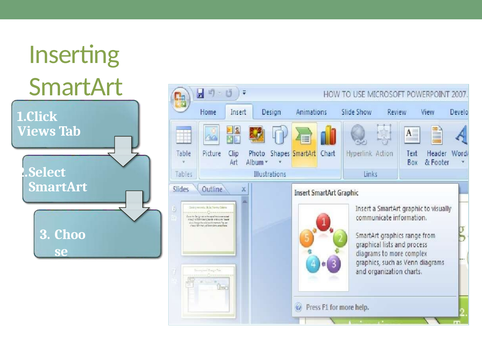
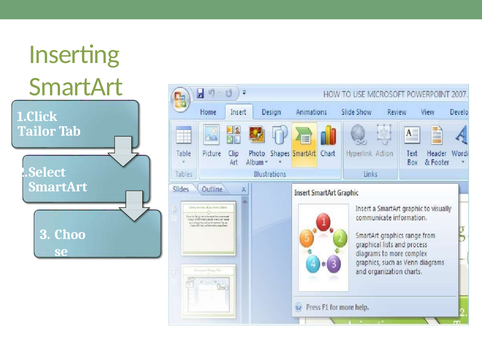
Views: Views -> Tailor (37, 131)
